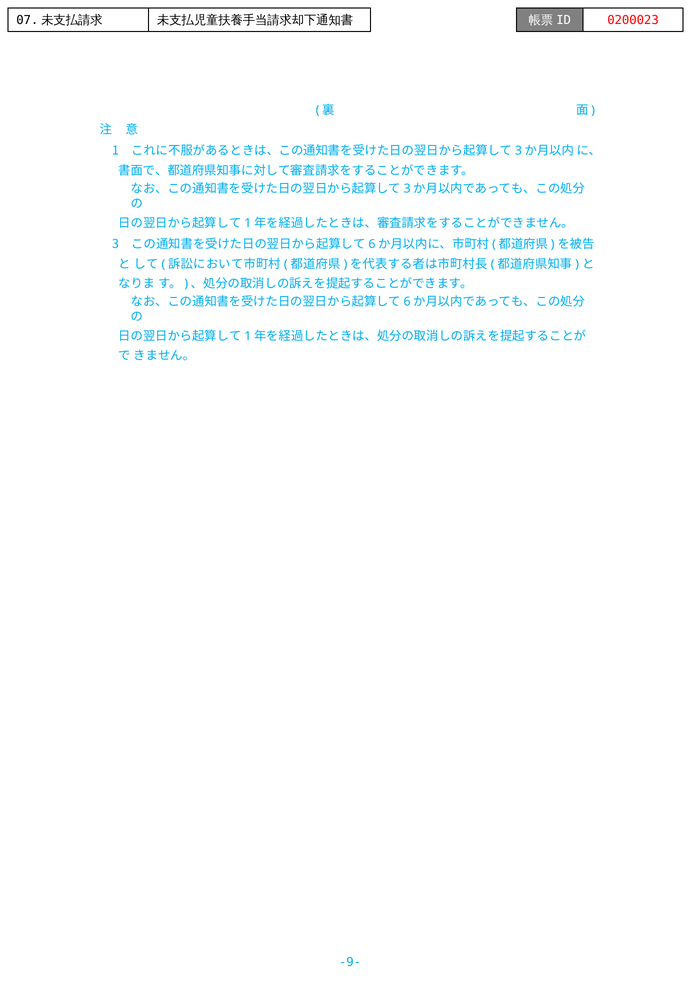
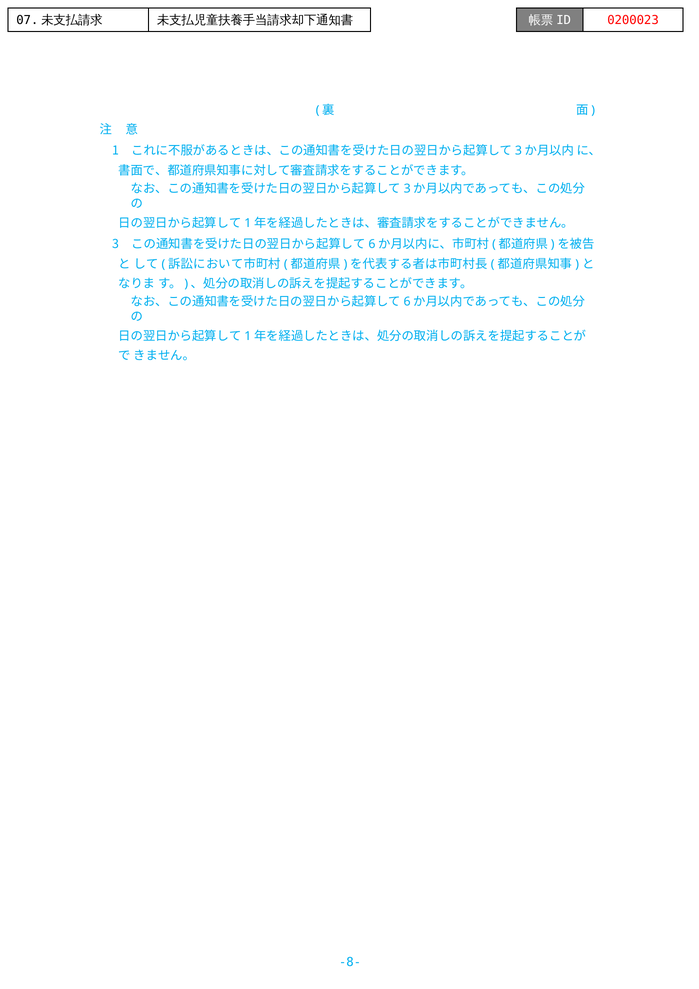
-9-: -9- -> -8- (350, 962)
